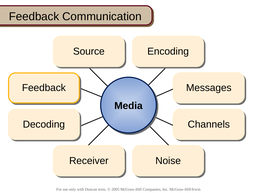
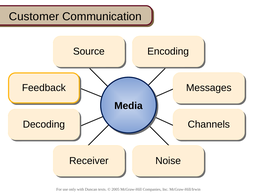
Feedback: Feedback -> Customer (34, 16)
